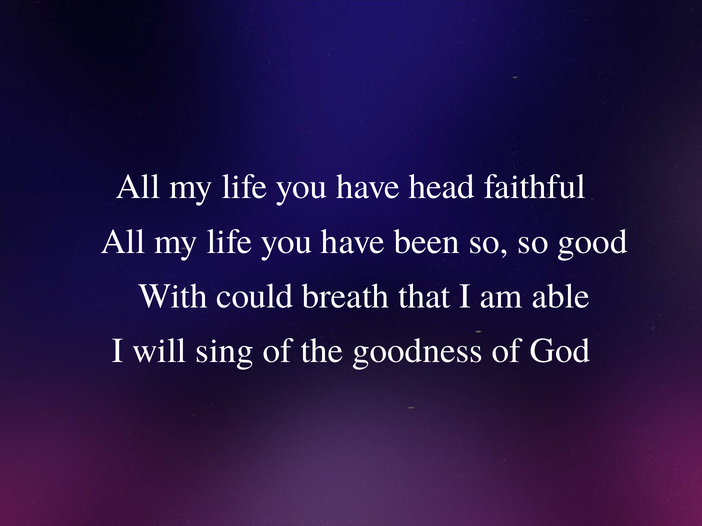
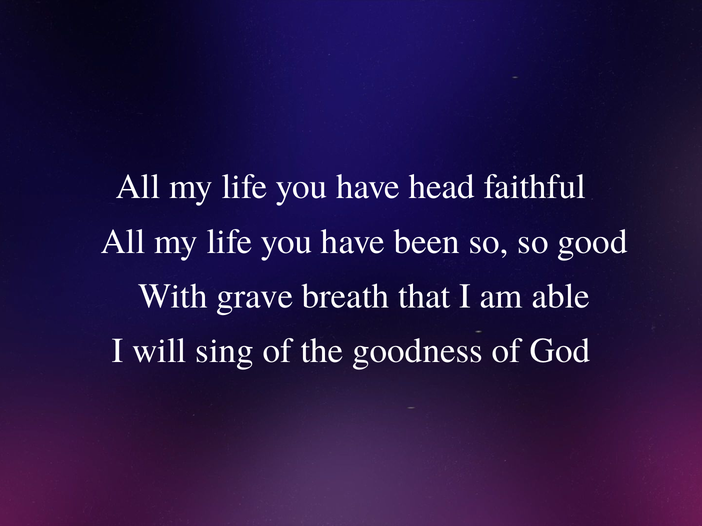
could: could -> grave (255, 296)
